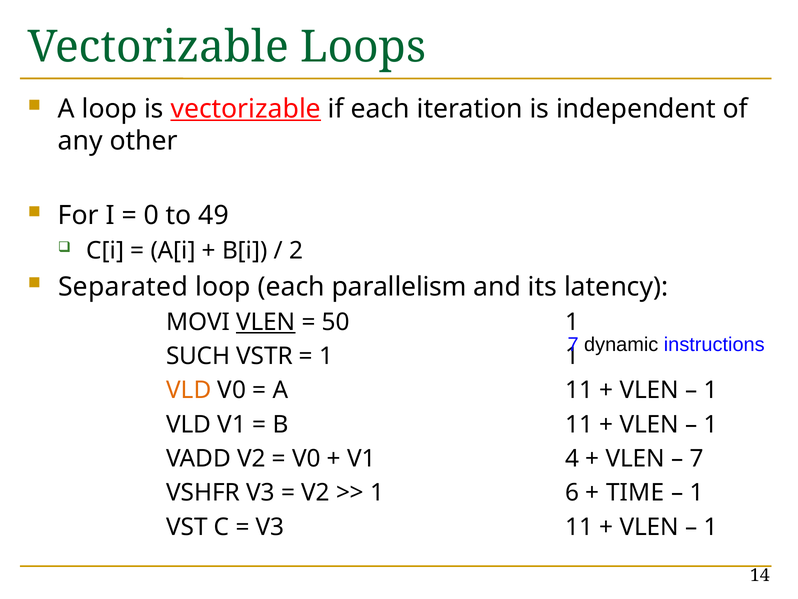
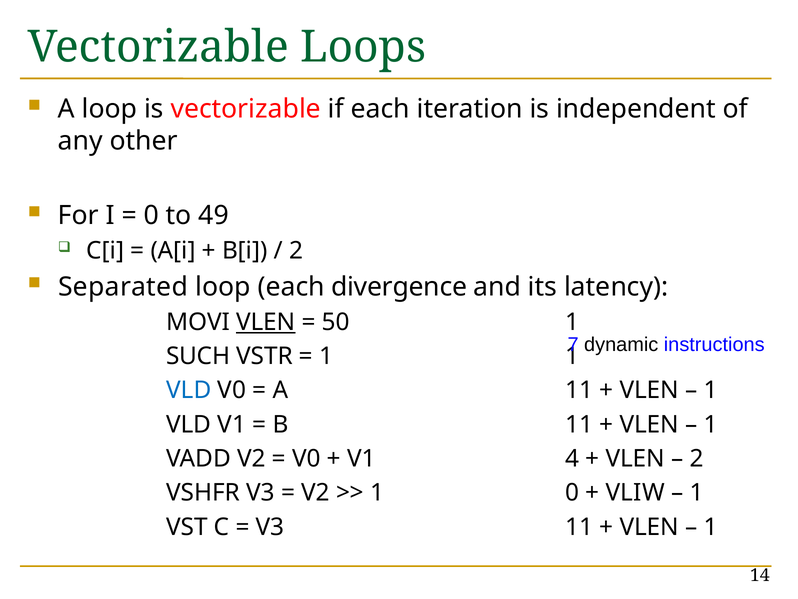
vectorizable underline: present -> none (246, 109)
parallelism: parallelism -> divergence (399, 287)
VLD colour: orange -> blue (189, 390)
7: 7 -> 2 (697, 458)
1 6: 6 -> 0 (572, 492)
TIME: TIME -> VLIW (635, 492)
